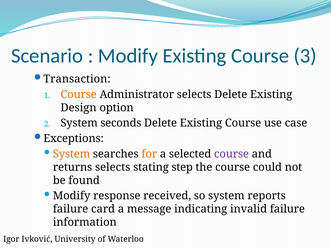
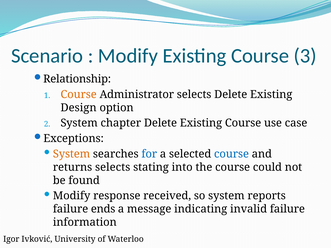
Transaction: Transaction -> Relationship (77, 79)
seconds: seconds -> chapter (121, 123)
for colour: orange -> blue (149, 154)
course colour: purple -> blue (231, 154)
step: step -> into (182, 167)
card: card -> ends (103, 209)
